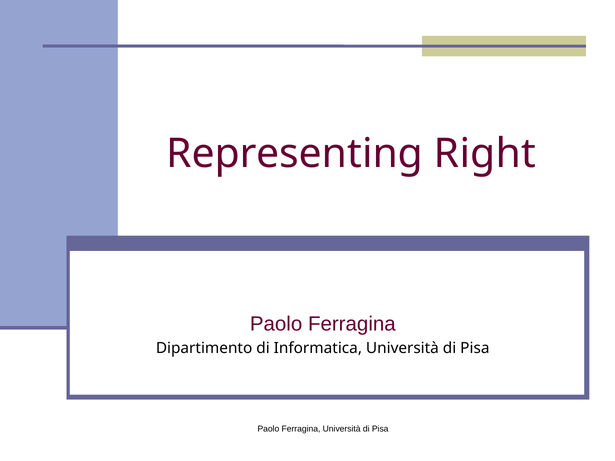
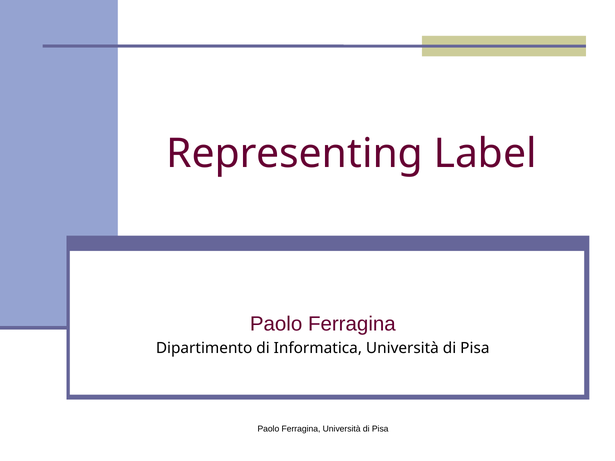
Right: Right -> Label (485, 154)
